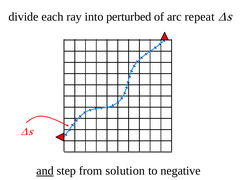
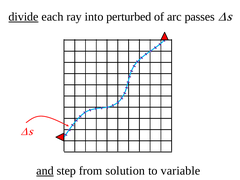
divide underline: none -> present (23, 17)
repeat: repeat -> passes (200, 17)
negative: negative -> variable (180, 171)
